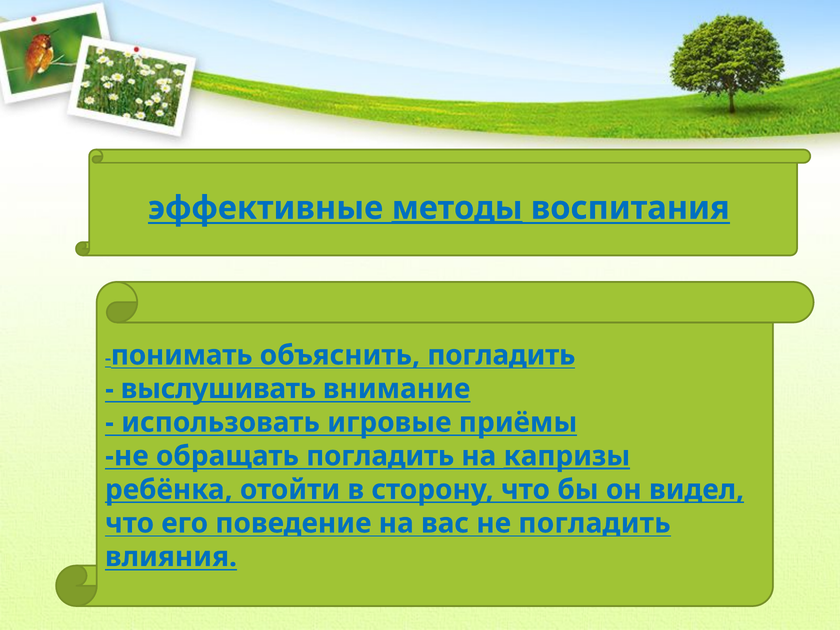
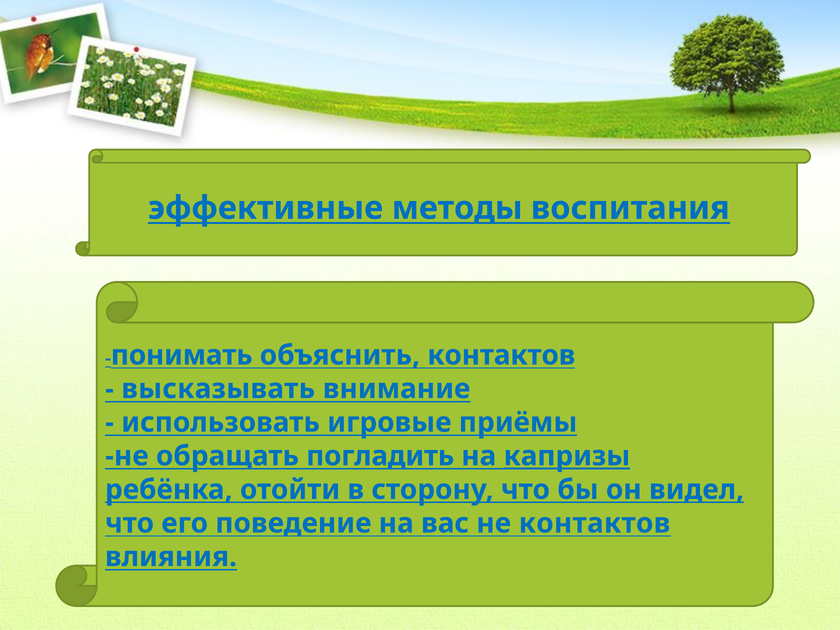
методы underline: present -> none (457, 208)
объяснить погладить: погладить -> контактов (501, 355)
выслушивать: выслушивать -> высказывать (218, 389)
не погладить: погладить -> контактов (595, 523)
